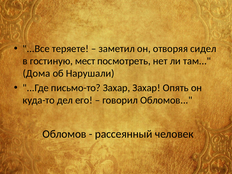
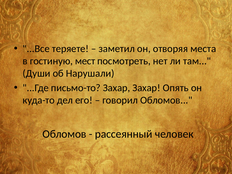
сидел: сидел -> места (203, 49)
Дома: Дома -> Души (36, 73)
